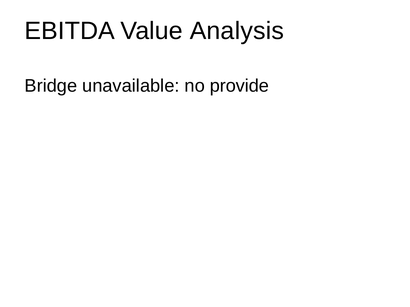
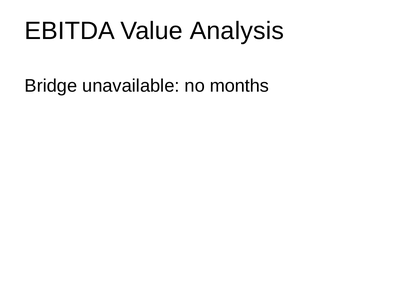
provide: provide -> months (239, 86)
